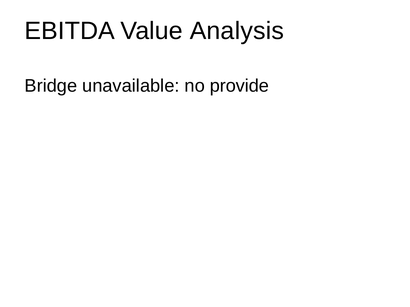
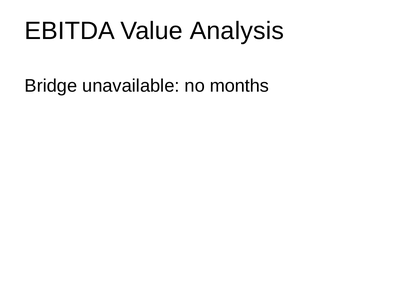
provide: provide -> months (239, 86)
